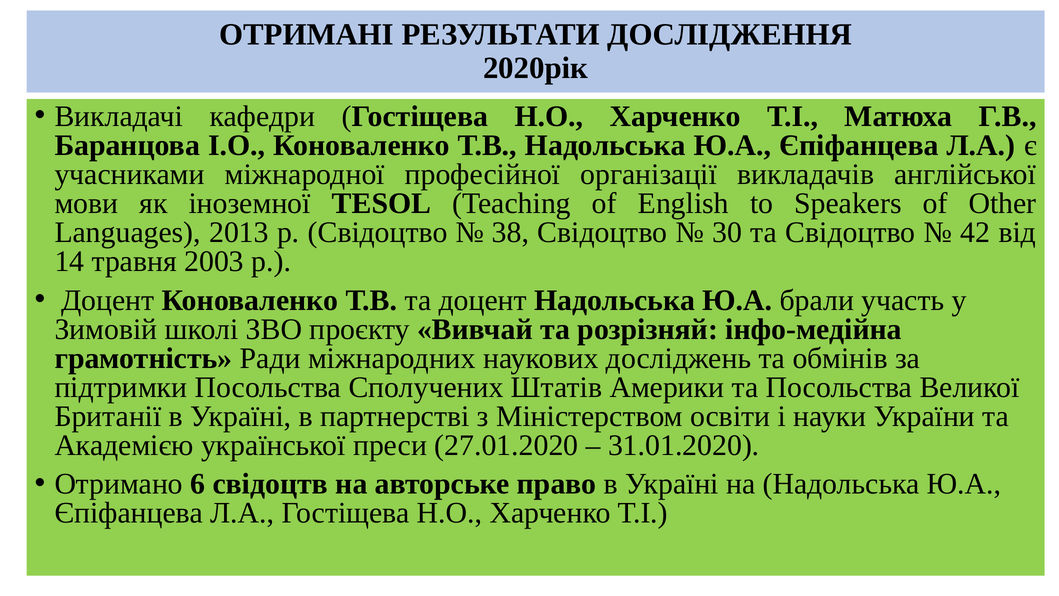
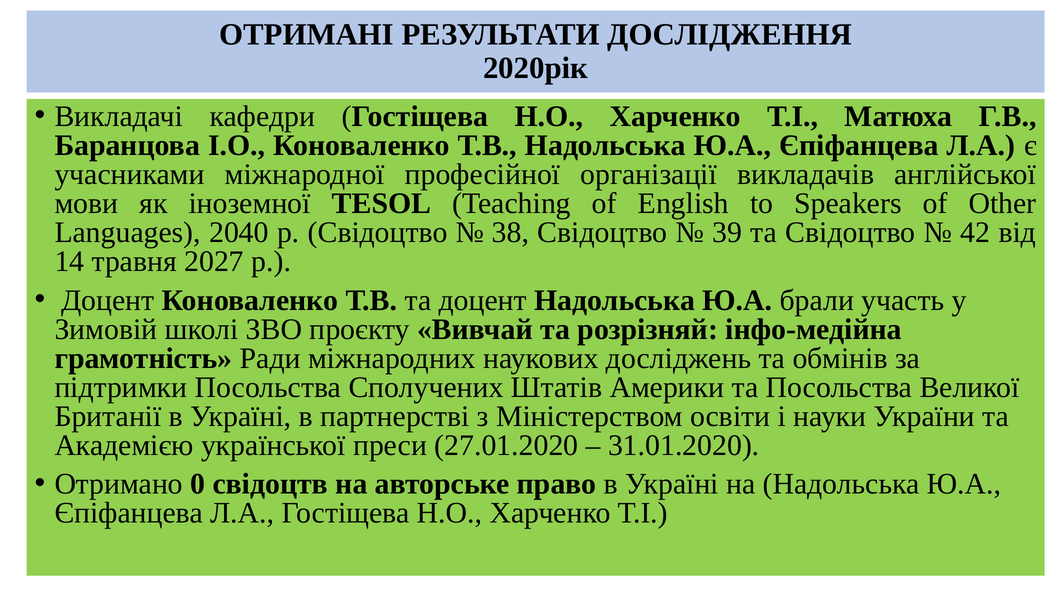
2013: 2013 -> 2040 (239, 232)
30: 30 -> 39 (727, 232)
2003: 2003 -> 2027 (214, 261)
6: 6 -> 0 (198, 484)
